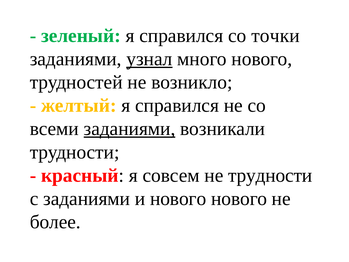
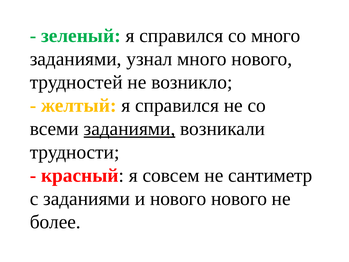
со точки: точки -> много (276, 36)
узнал underline: present -> none (149, 59)
не трудности: трудности -> сантиметр (270, 175)
